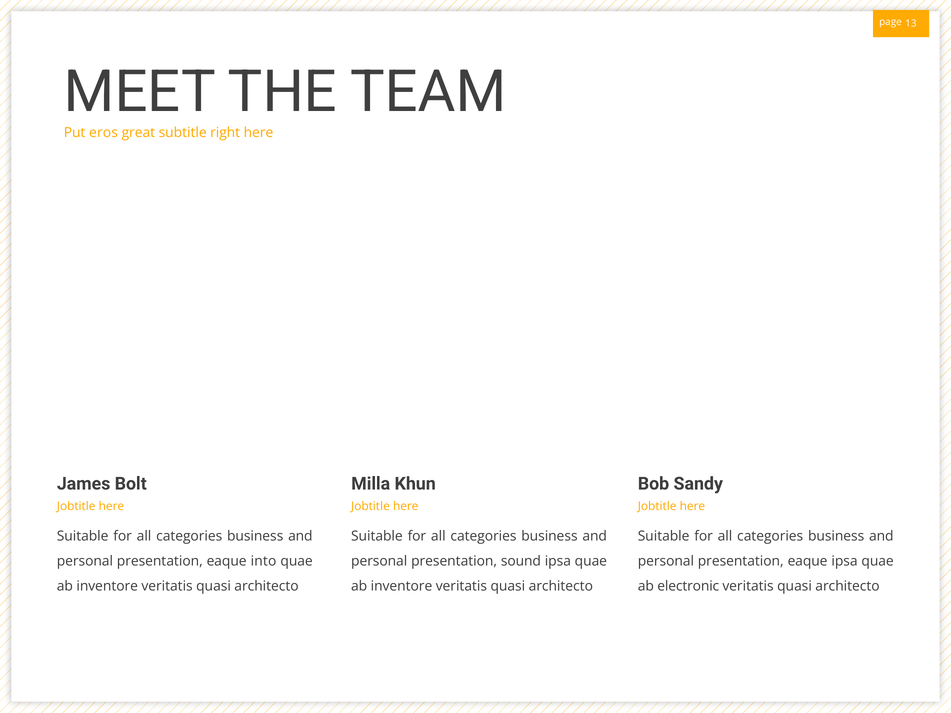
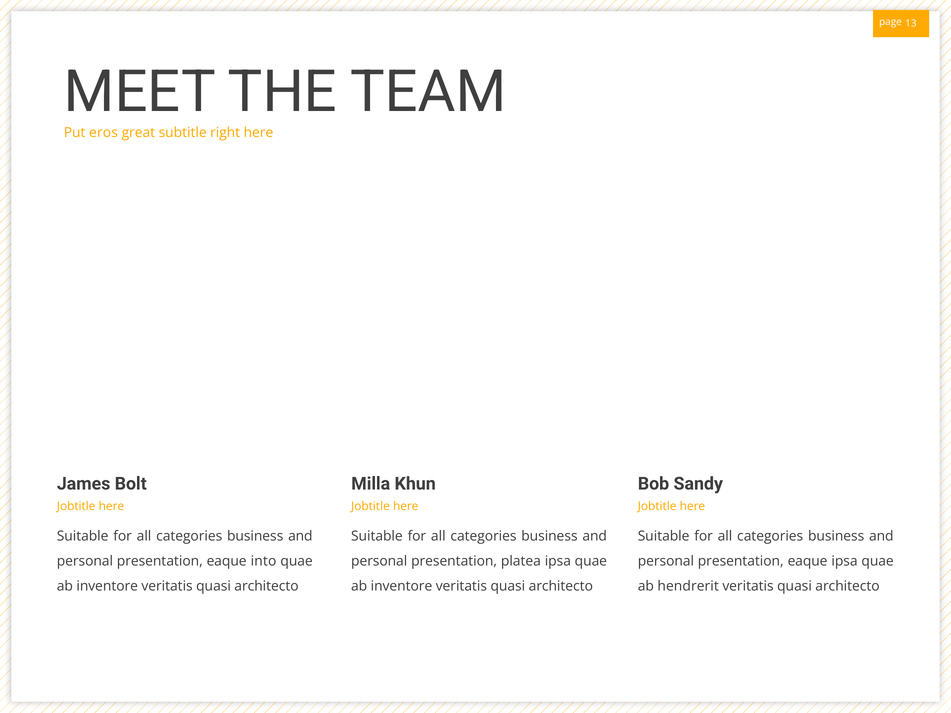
sound: sound -> platea (521, 561)
electronic: electronic -> hendrerit (688, 586)
